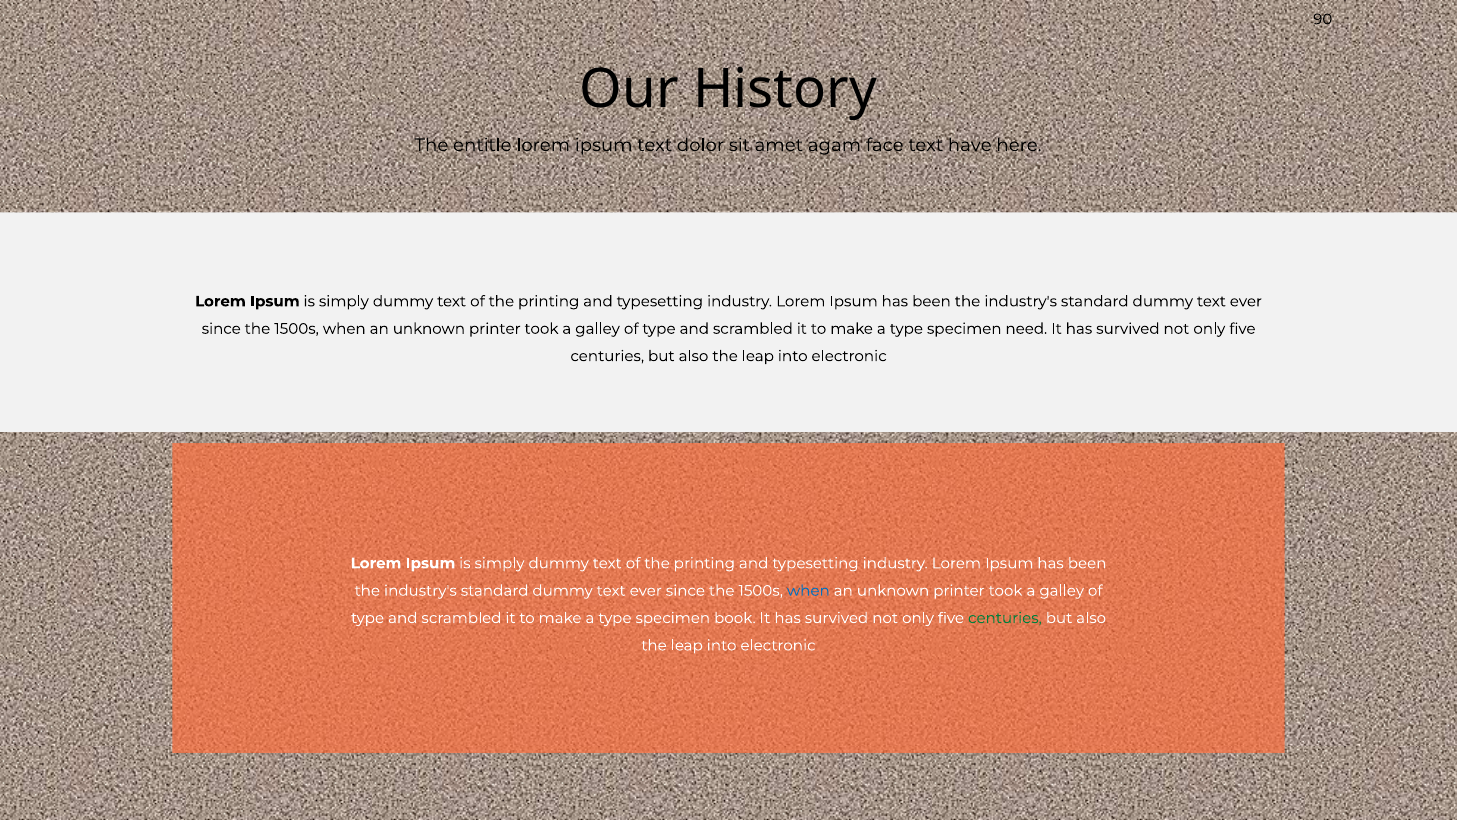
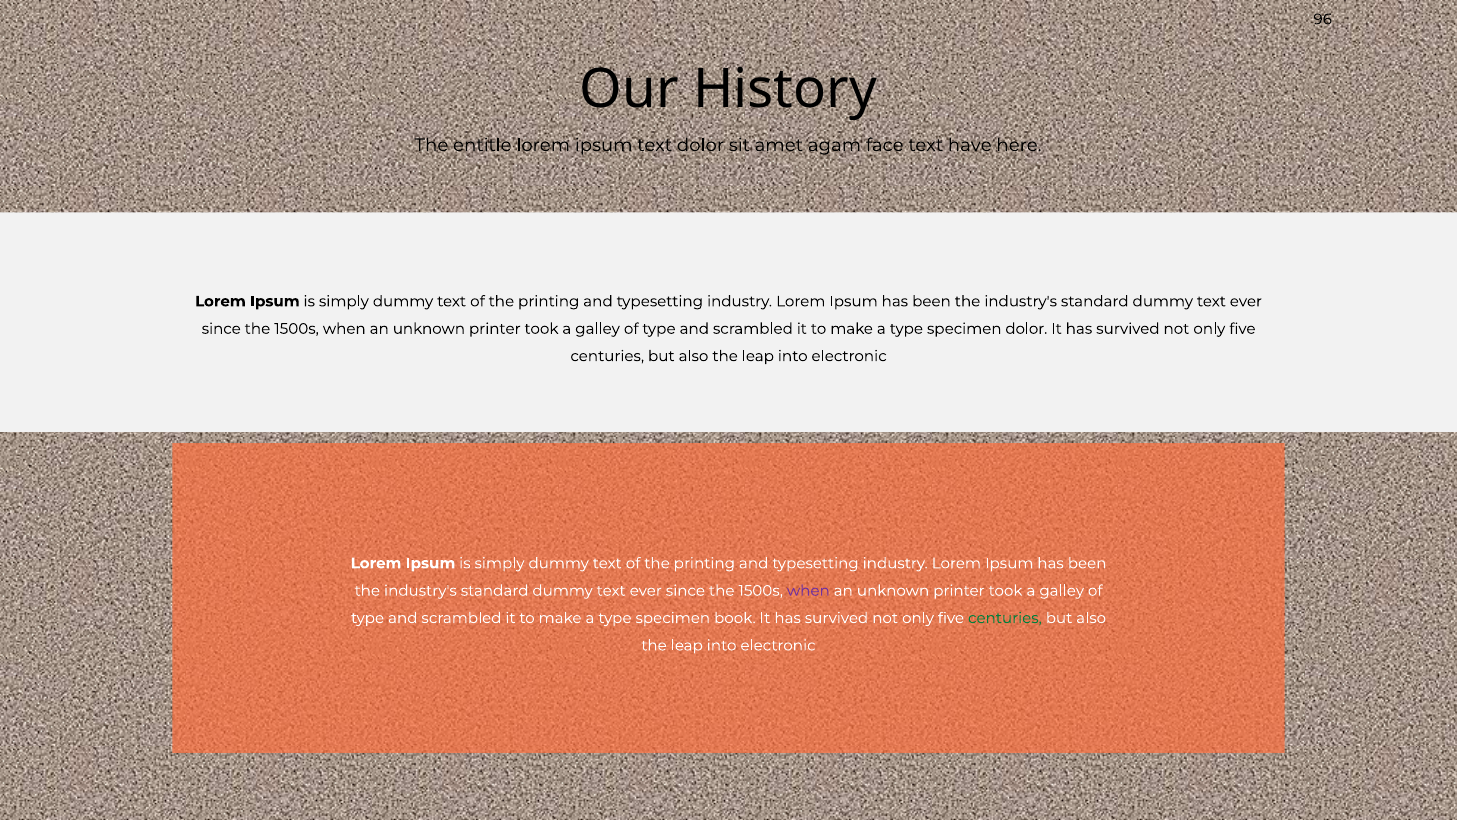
90: 90 -> 96 (1323, 19)
specimen need: need -> dolor (1026, 329)
when colour: blue -> purple (808, 590)
